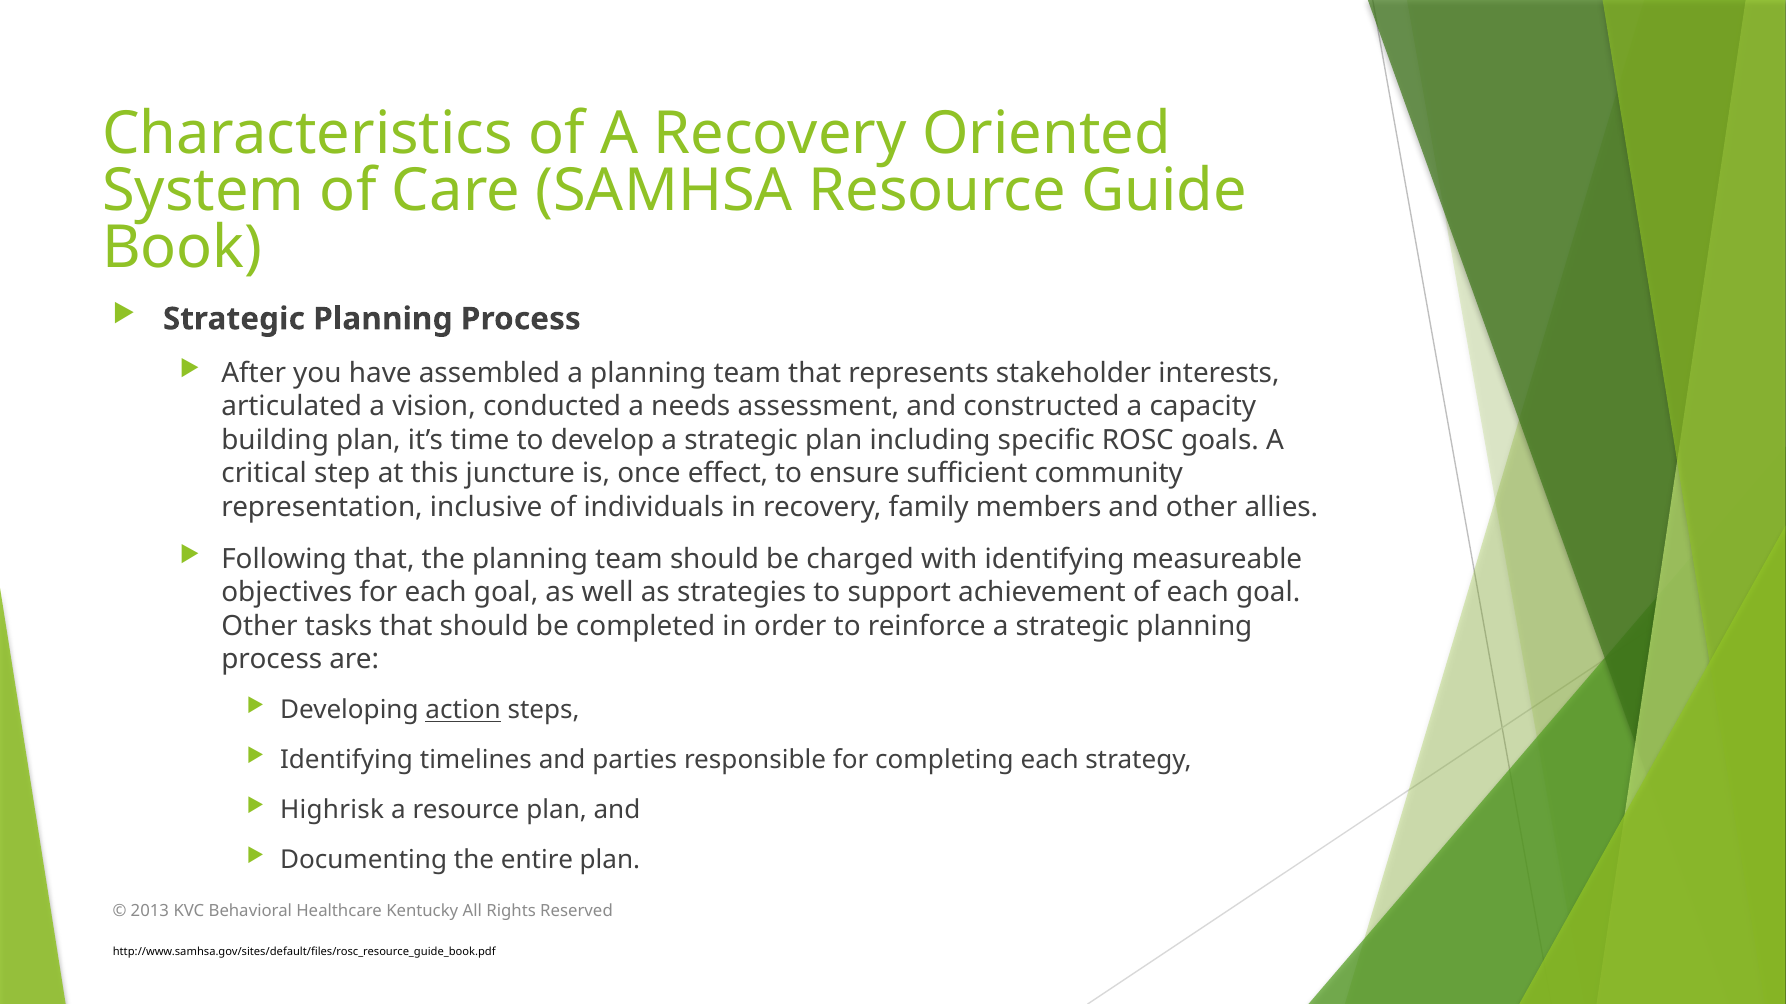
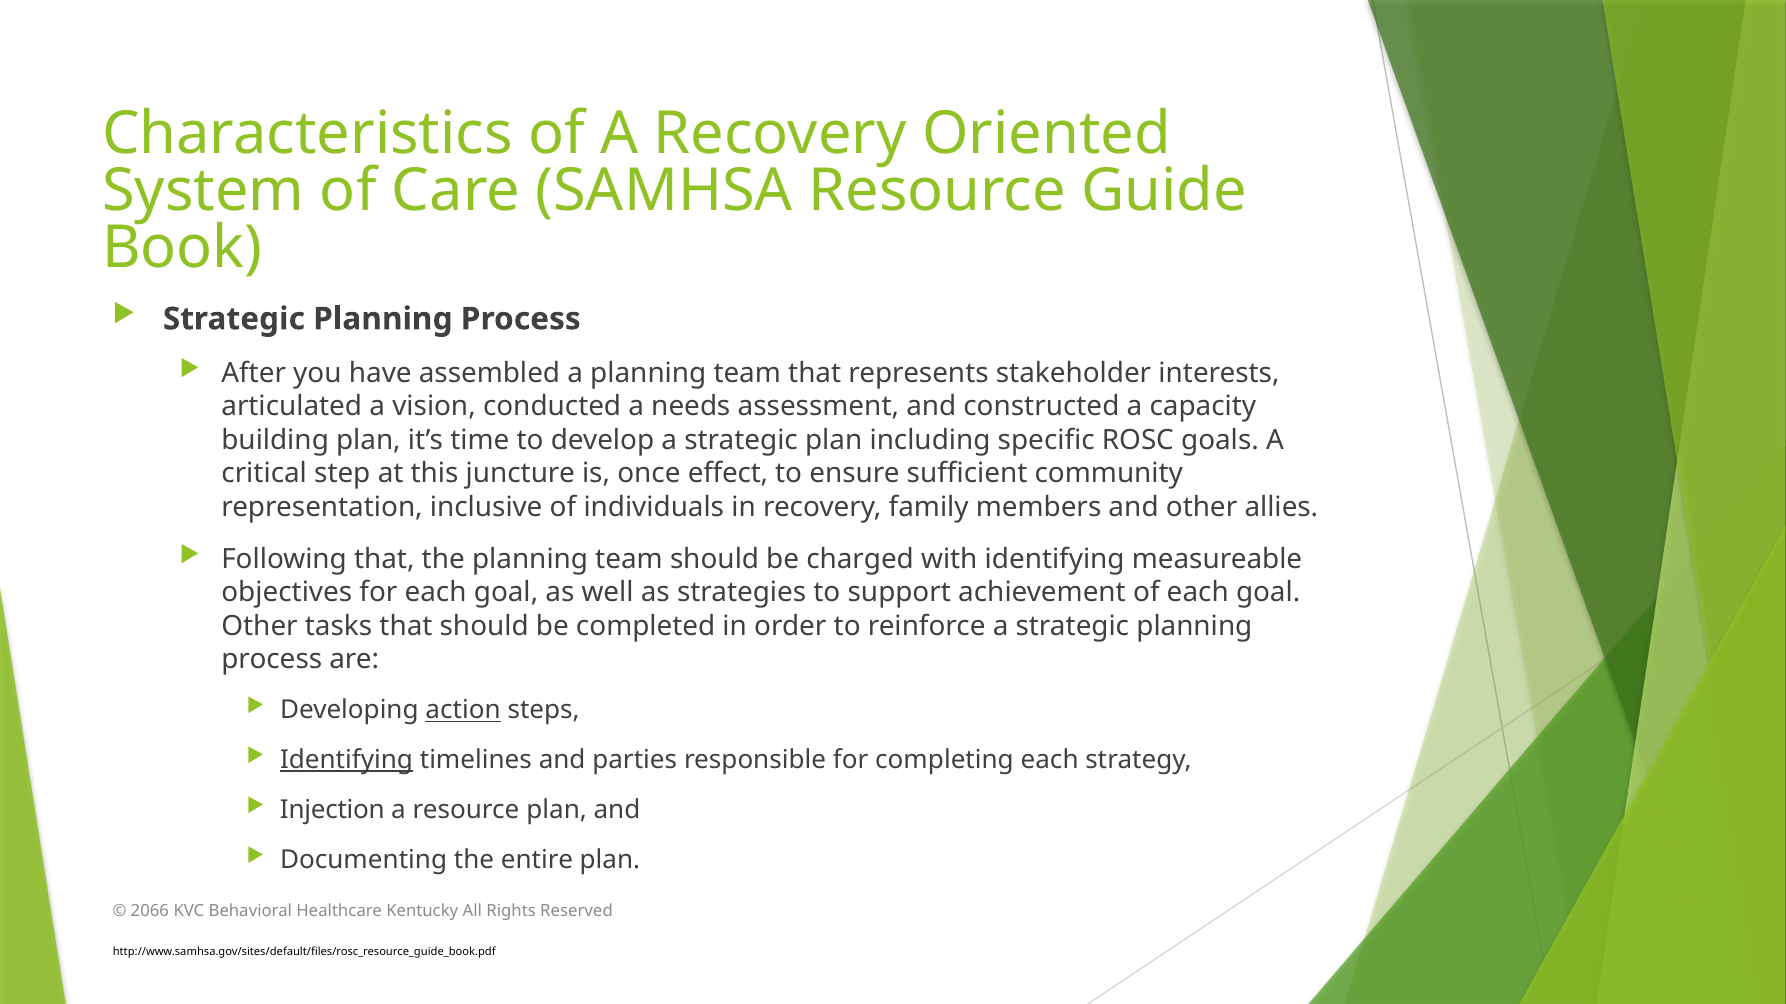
Identifying underline: none -> present (346, 760)
Highrisk: Highrisk -> Injection (332, 810)
2013: 2013 -> 2066 (150, 912)
